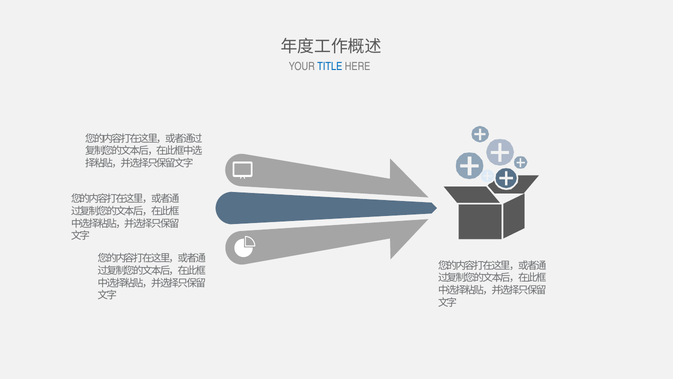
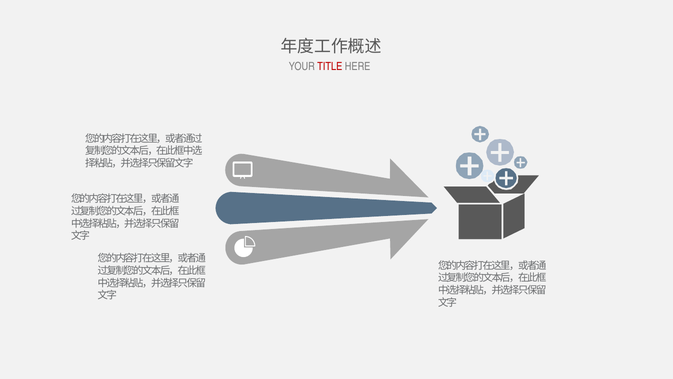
TITLE colour: blue -> red (330, 66)
